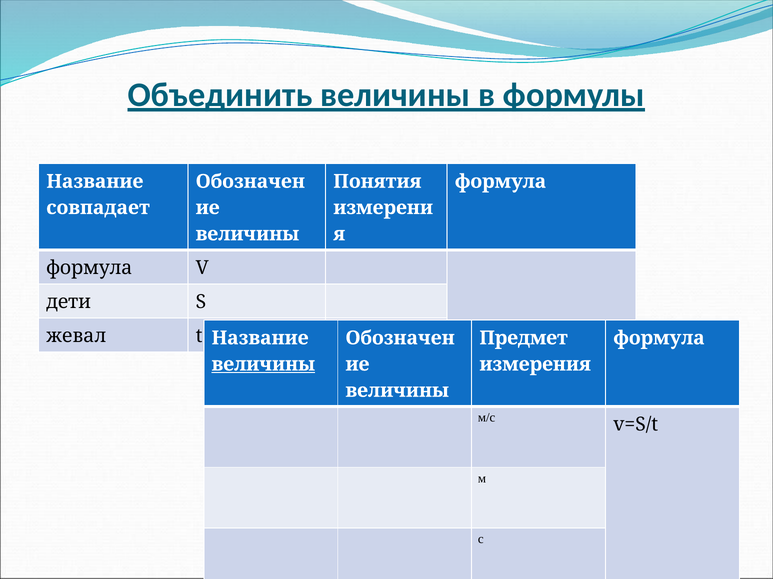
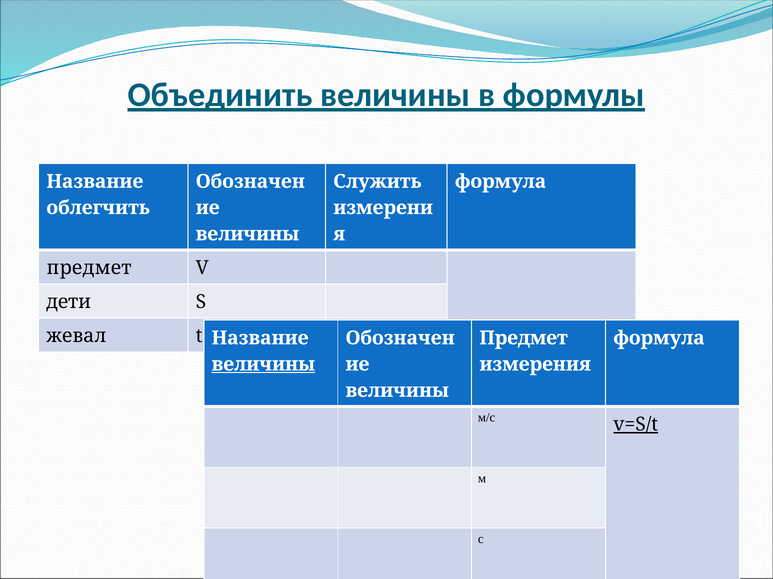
Понятия: Понятия -> Служить (377, 182)
совпадает: совпадает -> облегчить (98, 208)
формула: формула -> предмет (89, 268)
v=S/t underline: none -> present (636, 425)
